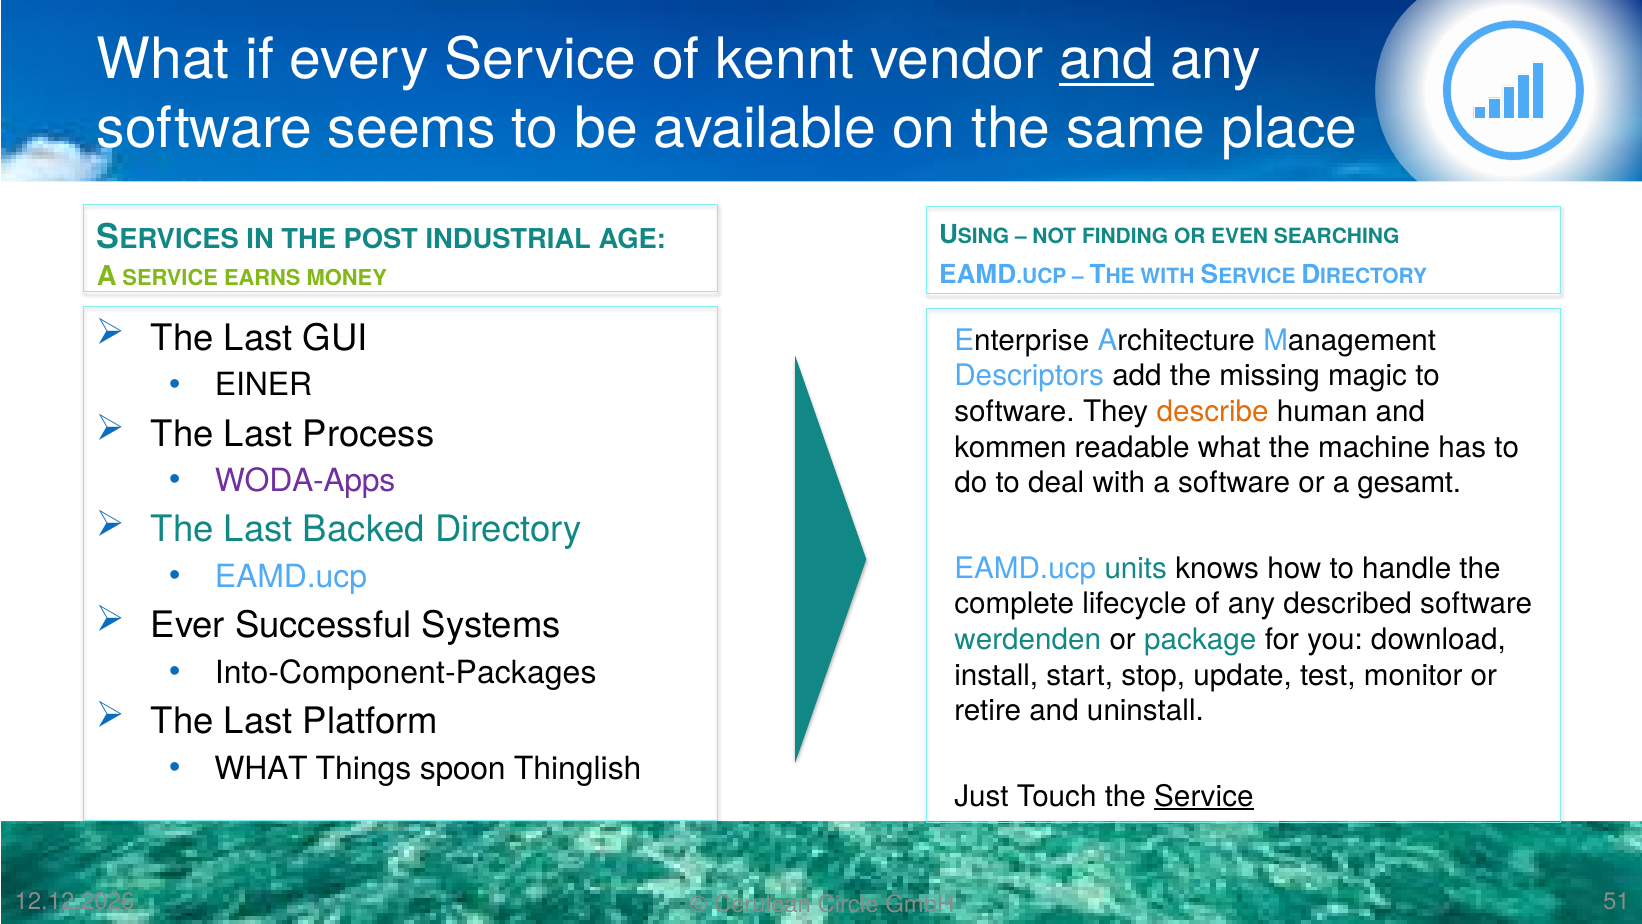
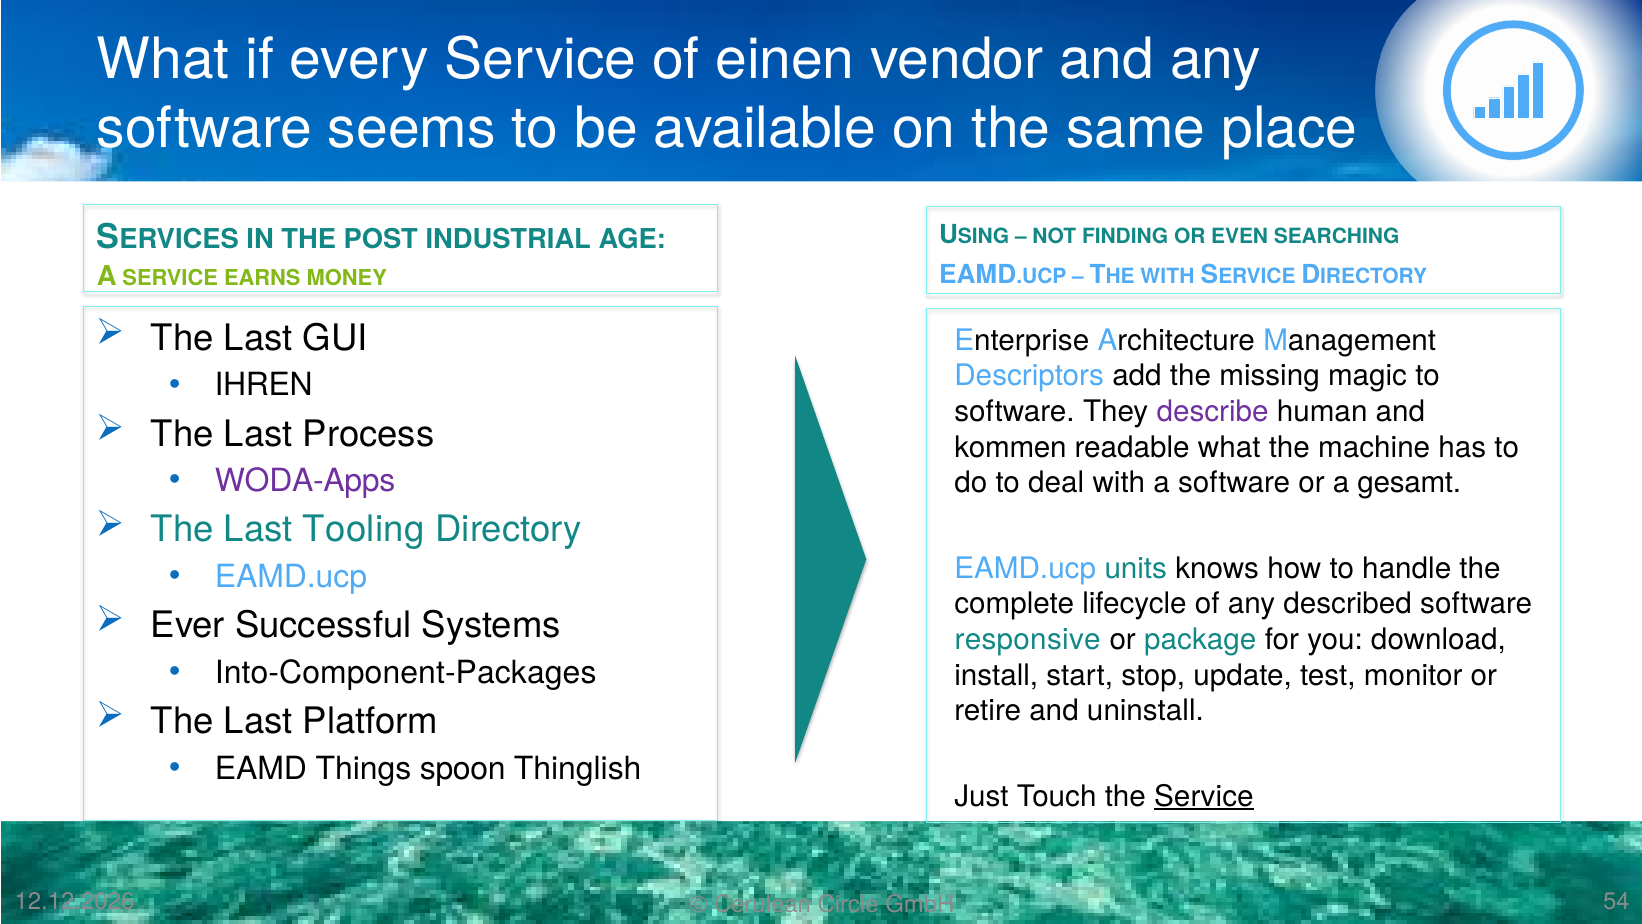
kennt: kennt -> einen (785, 60)
and underline: present -> none (1107, 60)
EINER: EINER -> IHREN (264, 385)
describe colour: orange -> purple (1213, 412)
Backed: Backed -> Tooling (364, 530)
werdenden: werdenden -> responsive (1028, 639)
WHAT: WHAT -> EAMD (261, 768)
51: 51 -> 54 (1616, 901)
